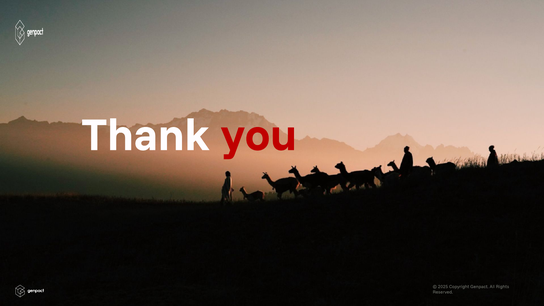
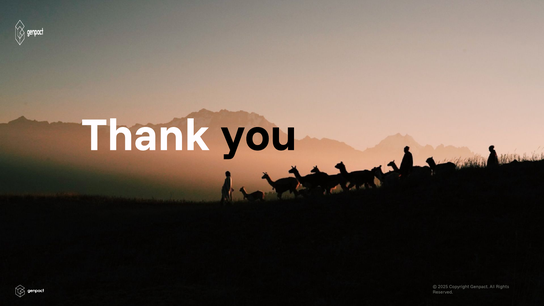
you colour: red -> black (259, 135)
